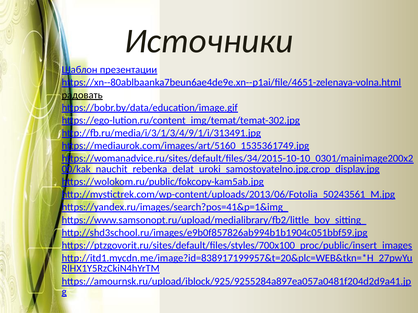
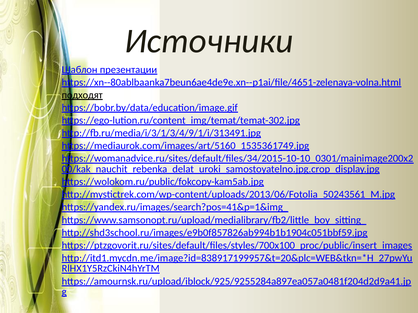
радовать: радовать -> подходят (82, 95)
